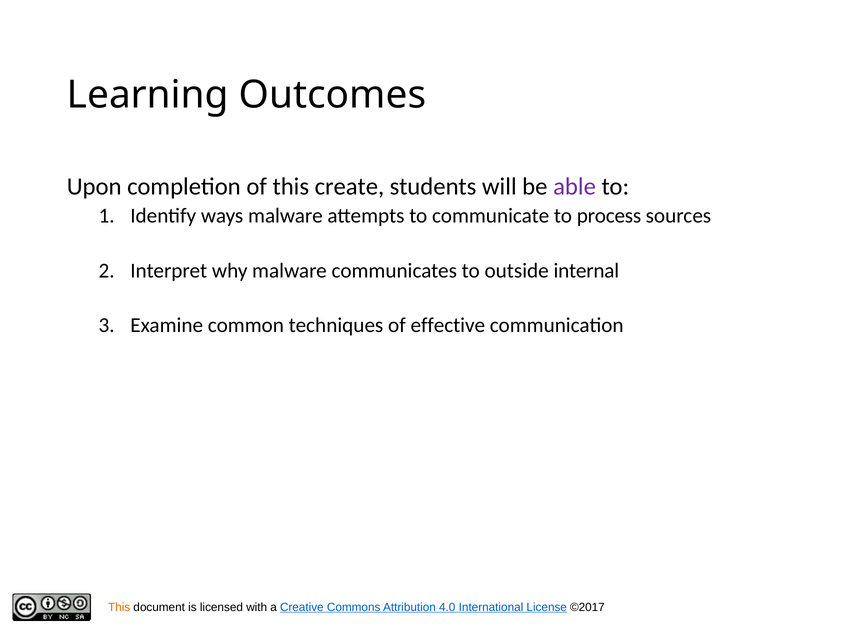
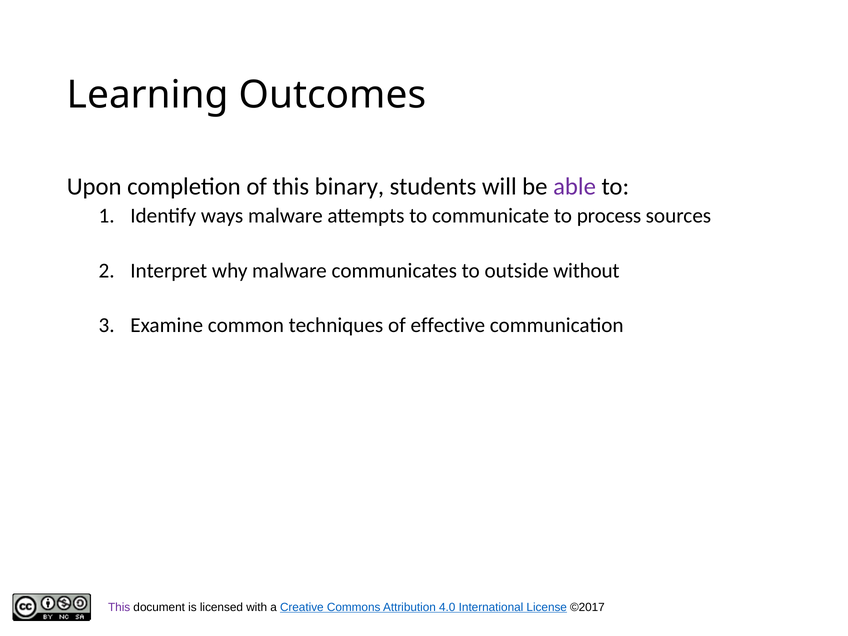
create: create -> binary (349, 187)
internal: internal -> without (586, 271)
This colour: orange -> purple (119, 607)
